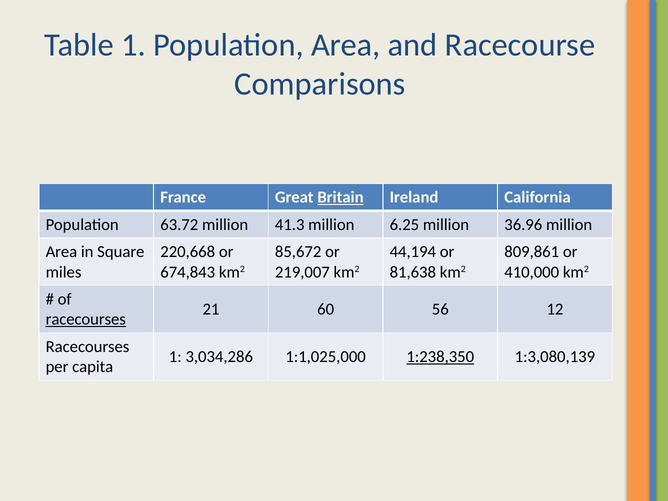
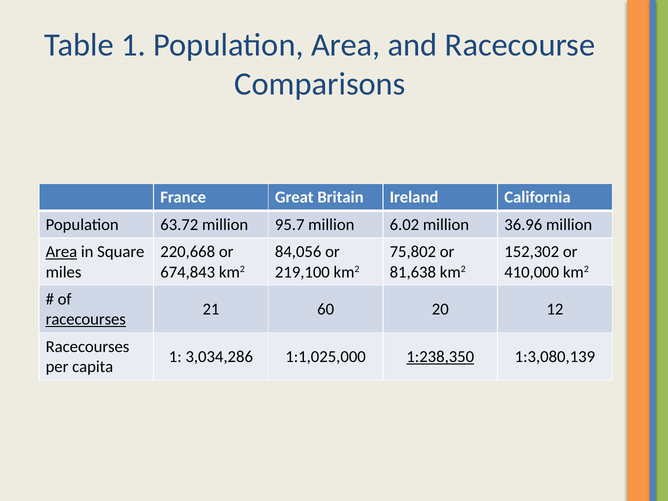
Britain underline: present -> none (340, 197)
41.3: 41.3 -> 95.7 (290, 225)
6.25: 6.25 -> 6.02 (404, 225)
Area underline: none -> present (61, 252)
85,672: 85,672 -> 84,056 (298, 252)
44,194: 44,194 -> 75,802 (413, 252)
809,861: 809,861 -> 152,302 (532, 252)
219,007: 219,007 -> 219,100 (302, 272)
56: 56 -> 20 (440, 309)
